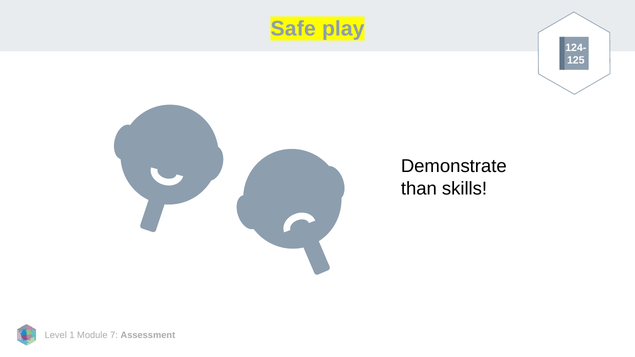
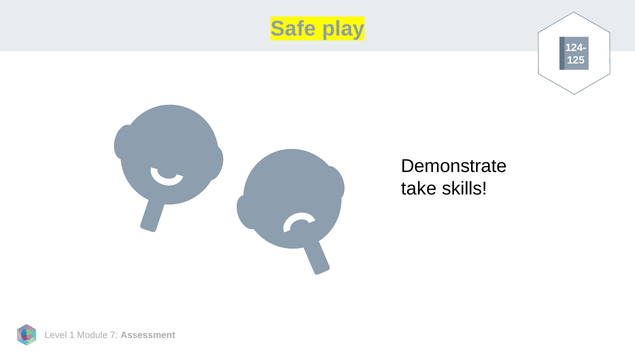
than: than -> take (419, 189)
